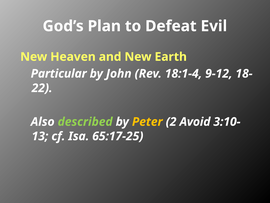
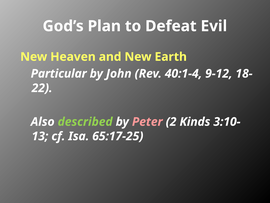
18:1-4: 18:1-4 -> 40:1-4 (183, 73)
Peter colour: yellow -> pink (147, 122)
Avoid: Avoid -> Kinds (195, 122)
